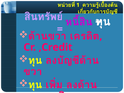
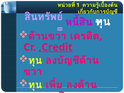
,Credit underline: none -> present (56, 47)
